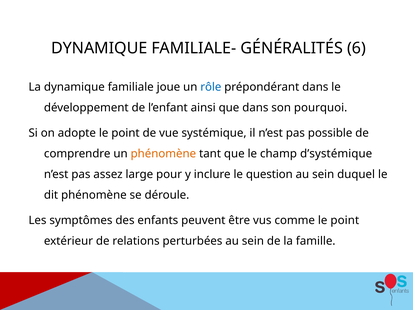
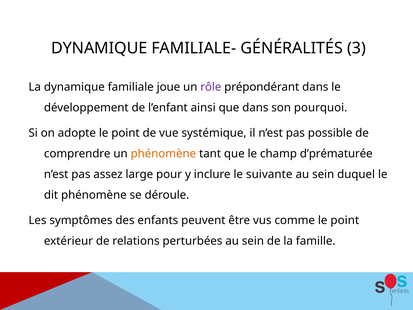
6: 6 -> 3 (357, 48)
rôle colour: blue -> purple (211, 87)
d’systémique: d’systémique -> d’prématurée (336, 154)
question: question -> suivante (269, 174)
